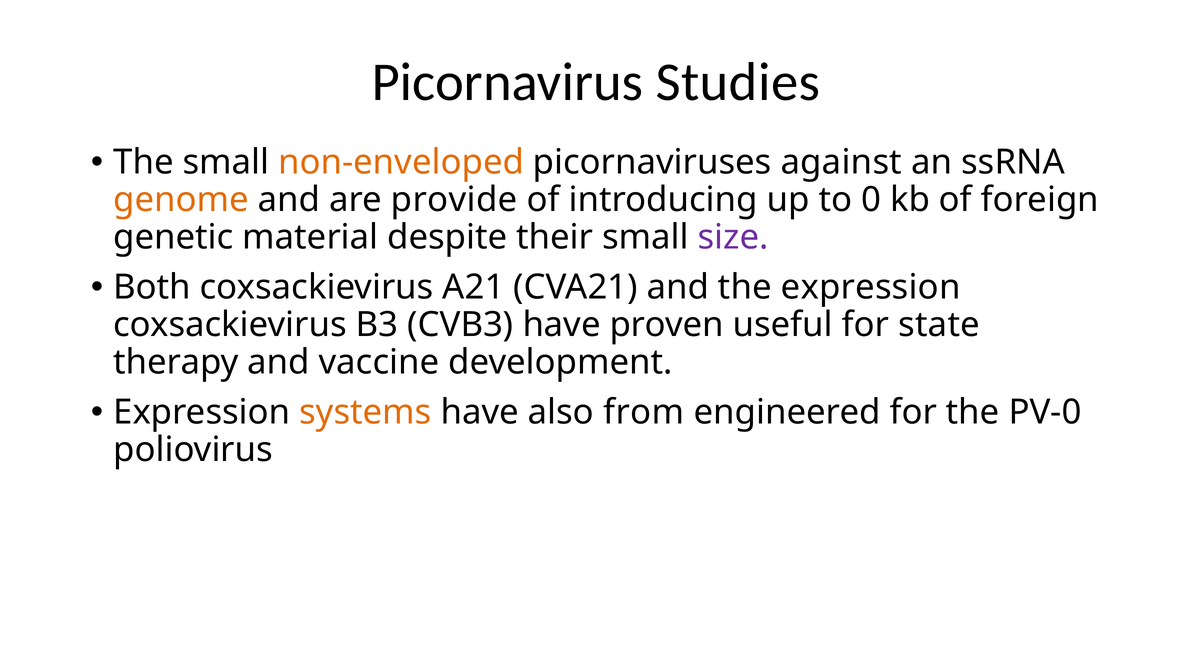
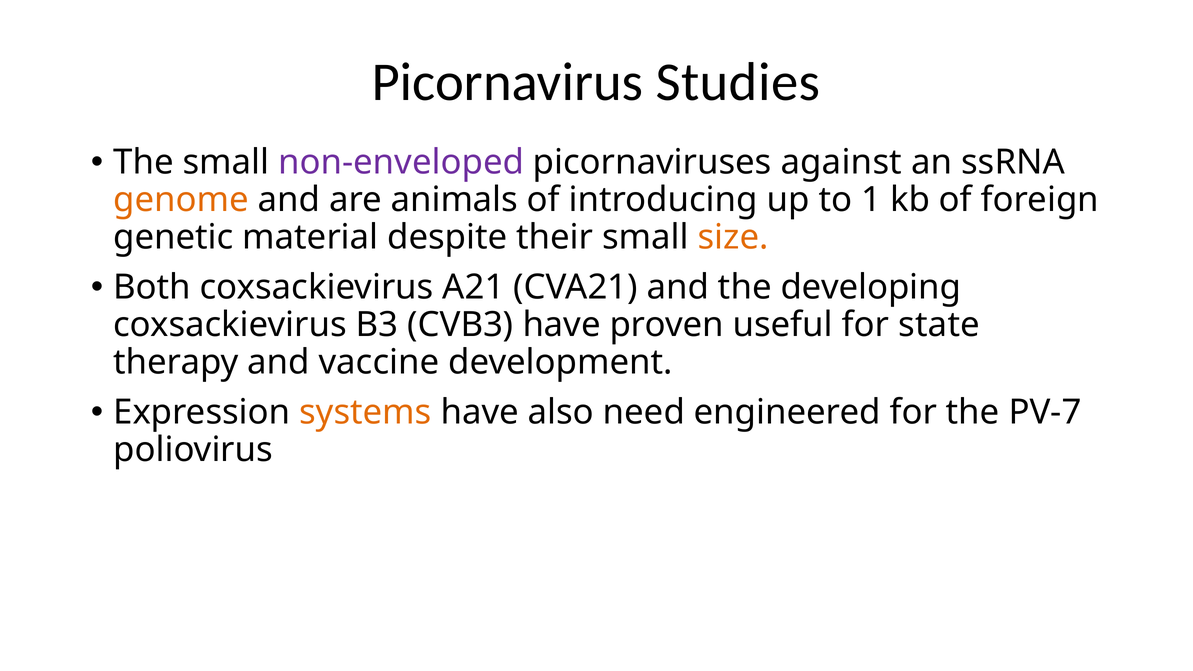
non-enveloped colour: orange -> purple (401, 162)
provide: provide -> animals (454, 200)
0: 0 -> 1 (871, 200)
size colour: purple -> orange (733, 237)
the expression: expression -> developing (871, 287)
from: from -> need (644, 412)
PV-0: PV-0 -> PV-7 (1045, 412)
